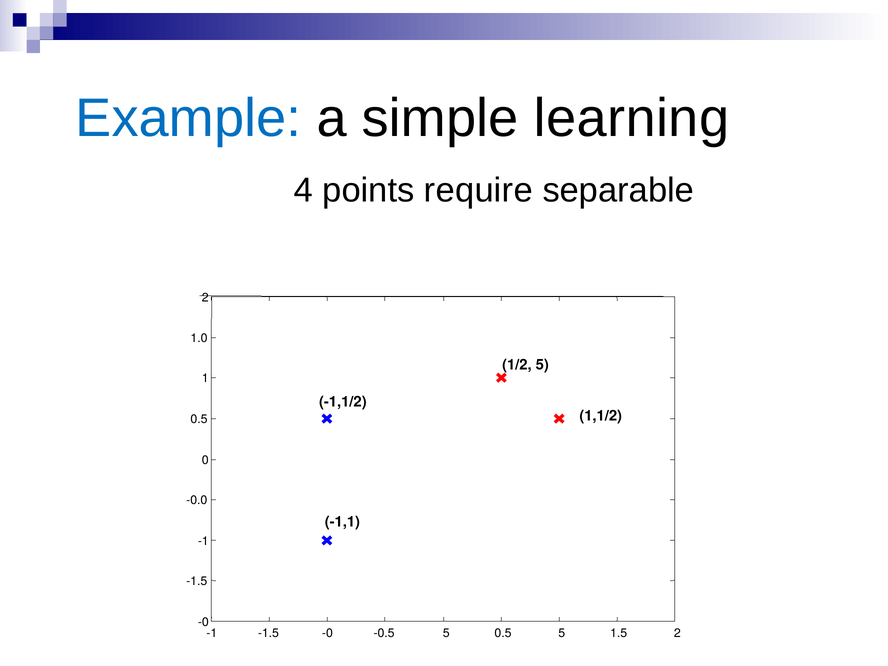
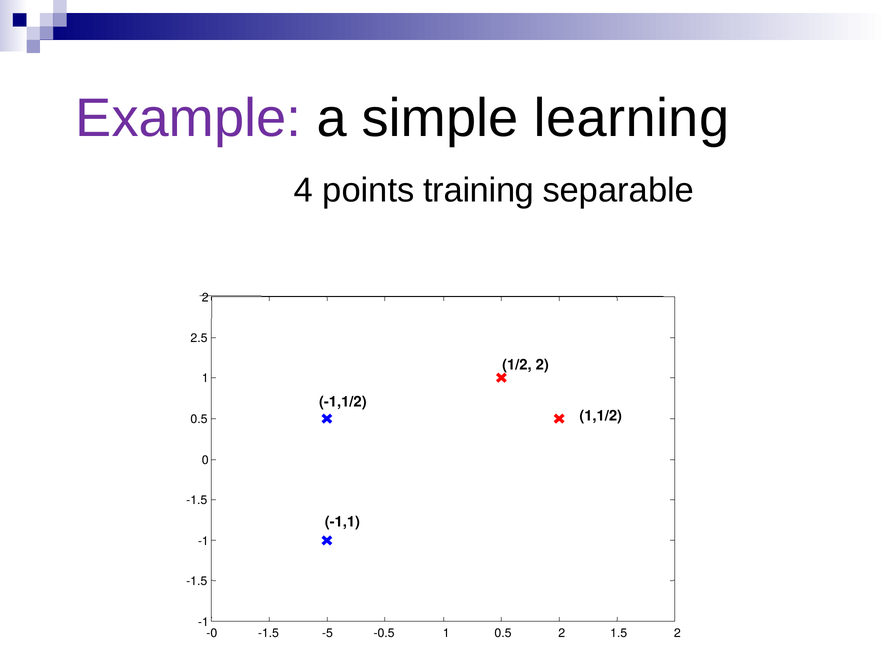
Example colour: blue -> purple (189, 118)
require: require -> training (479, 190)
1.0: 1.0 -> 2.5 (199, 338)
1/2 5: 5 -> 2 (542, 365)
-0.0: -0.0 -> -1.5 (197, 500)
-0: -0 -> -1 (203, 622)
-1: -1 -> -0 (212, 633)
-1.5 -0: -0 -> -5 (327, 633)
-0.5 5: 5 -> 1 (446, 633)
0.5 5: 5 -> 2 (562, 633)
